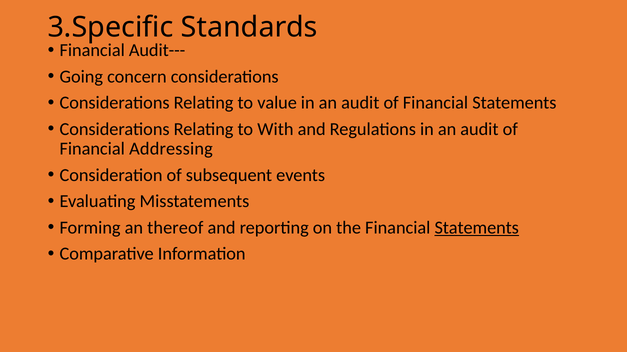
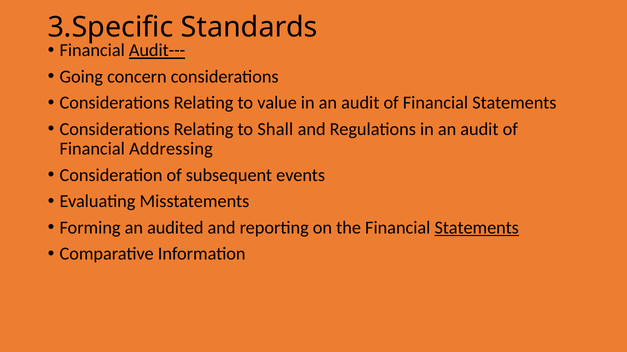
Audit--- underline: none -> present (157, 50)
With: With -> Shall (275, 129)
thereof: thereof -> audited (175, 228)
